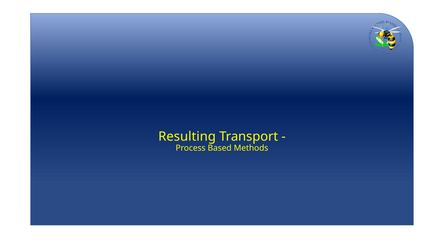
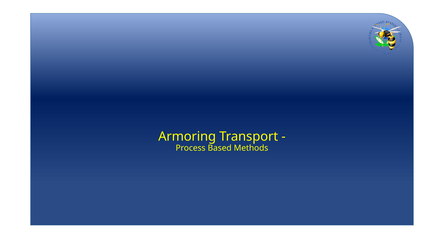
Resulting: Resulting -> Armoring (187, 136)
